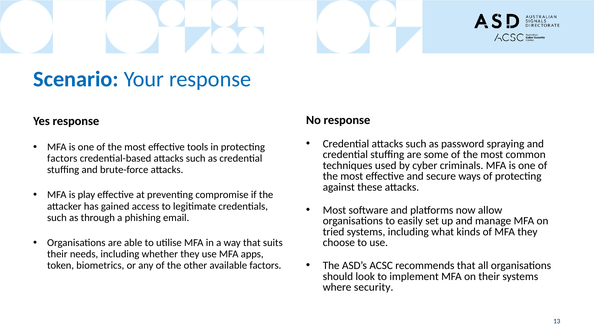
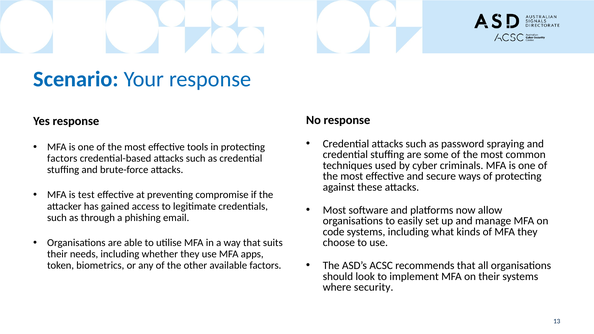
play: play -> test (86, 195)
tried: tried -> code (334, 232)
